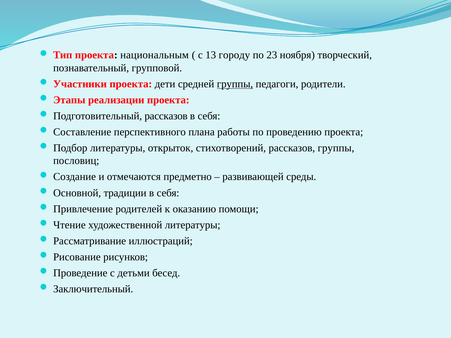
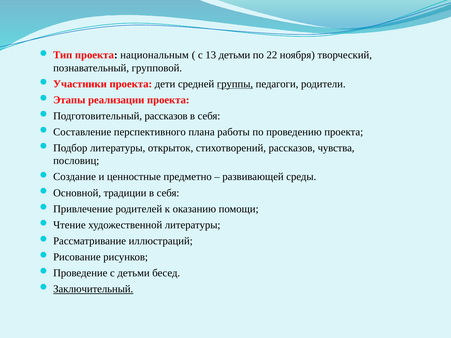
13 городу: городу -> детьми (234, 55)
23: 23 -> 22 (272, 55)
рассказов группы: группы -> чувства (336, 148)
отмечаются: отмечаются -> ценностные (134, 177)
Заключительный underline: none -> present (93, 289)
